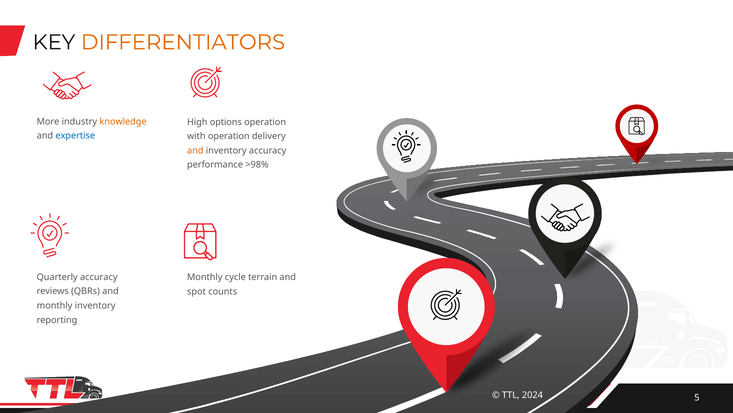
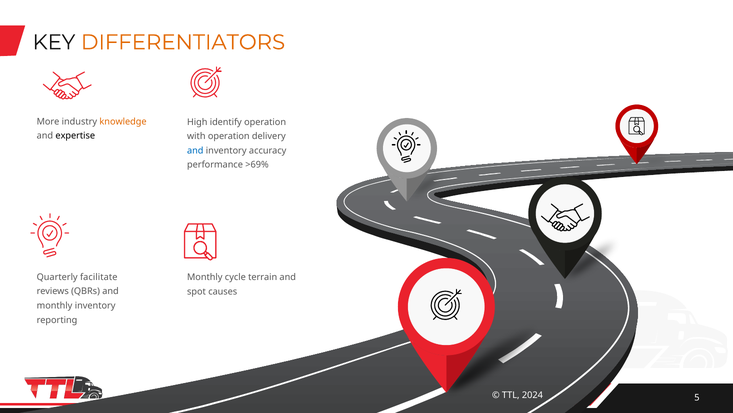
options: options -> identify (226, 122)
expertise colour: blue -> black (75, 136)
and colour: orange -> blue (195, 150)
>98%: >98% -> >69% (257, 165)
Quarterly accuracy: accuracy -> facilitate (99, 277)
counts: counts -> causes (223, 291)
